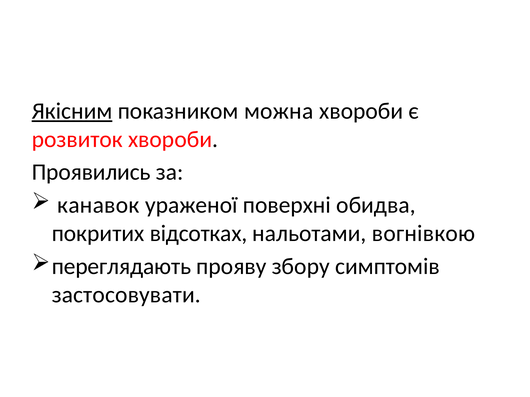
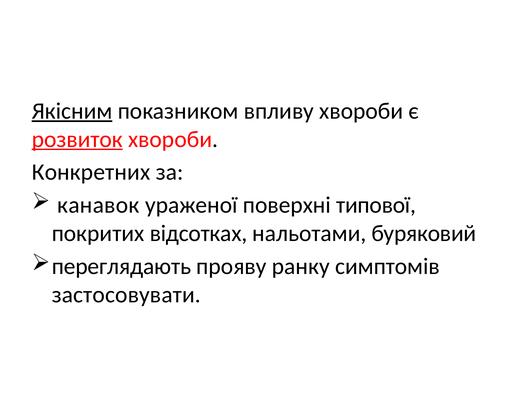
можна: можна -> впливу (279, 111)
розвиток underline: none -> present (77, 139)
Проявились: Проявились -> Конкретних (91, 172)
обидва: обидва -> типової (376, 205)
вогнівкою: вогнівкою -> буряковий (424, 234)
збору: збору -> ранку (301, 267)
